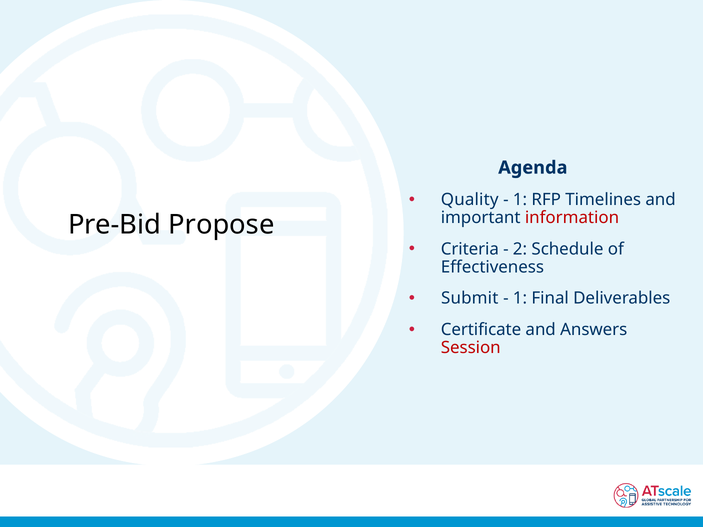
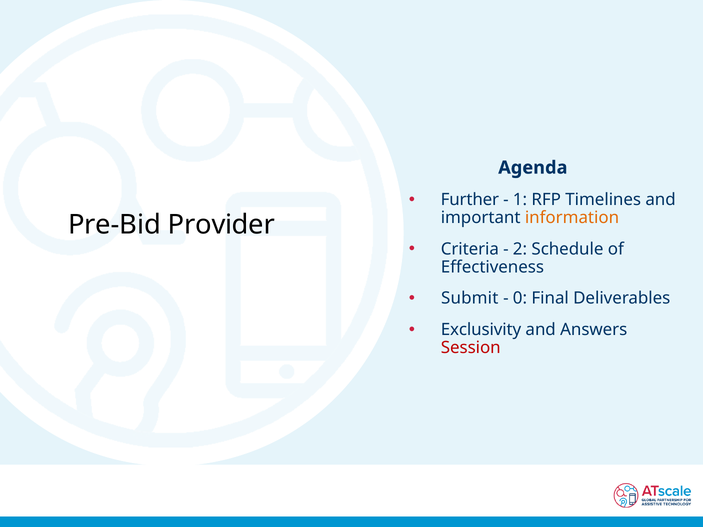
Quality: Quality -> Further (470, 200)
information colour: red -> orange (572, 218)
Propose: Propose -> Provider (221, 225)
1: 1 -> 0 (520, 299)
Certificate: Certificate -> Exclusivity (481, 330)
